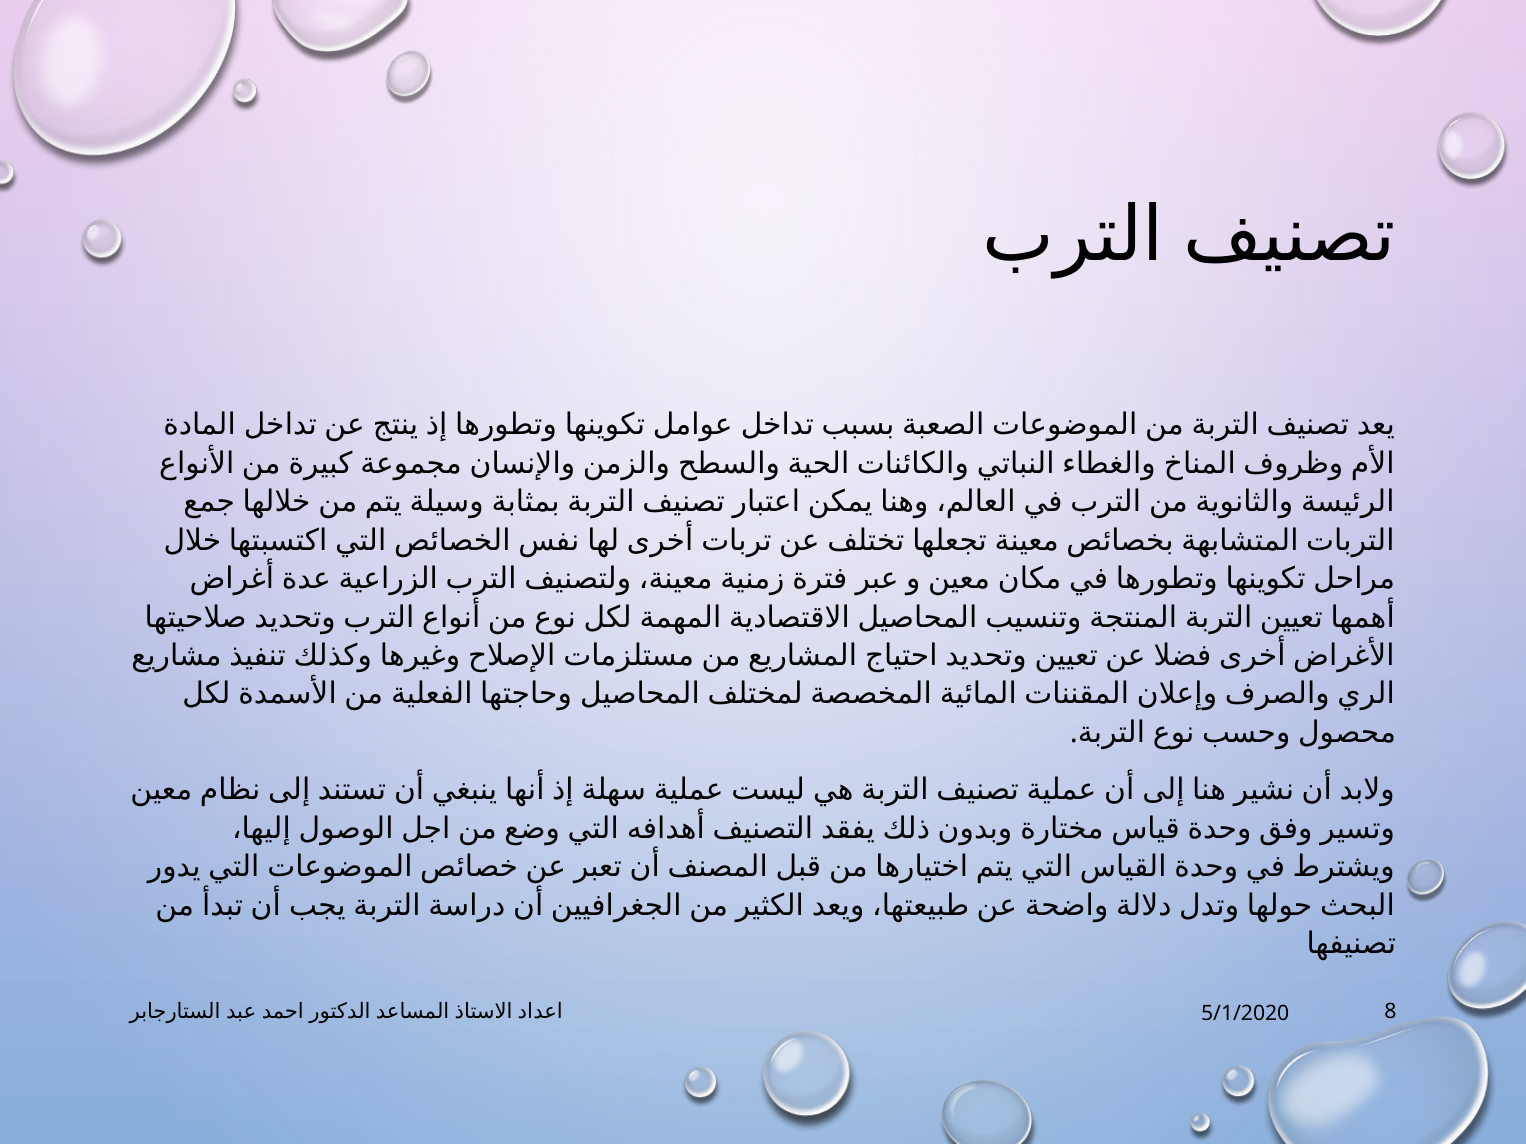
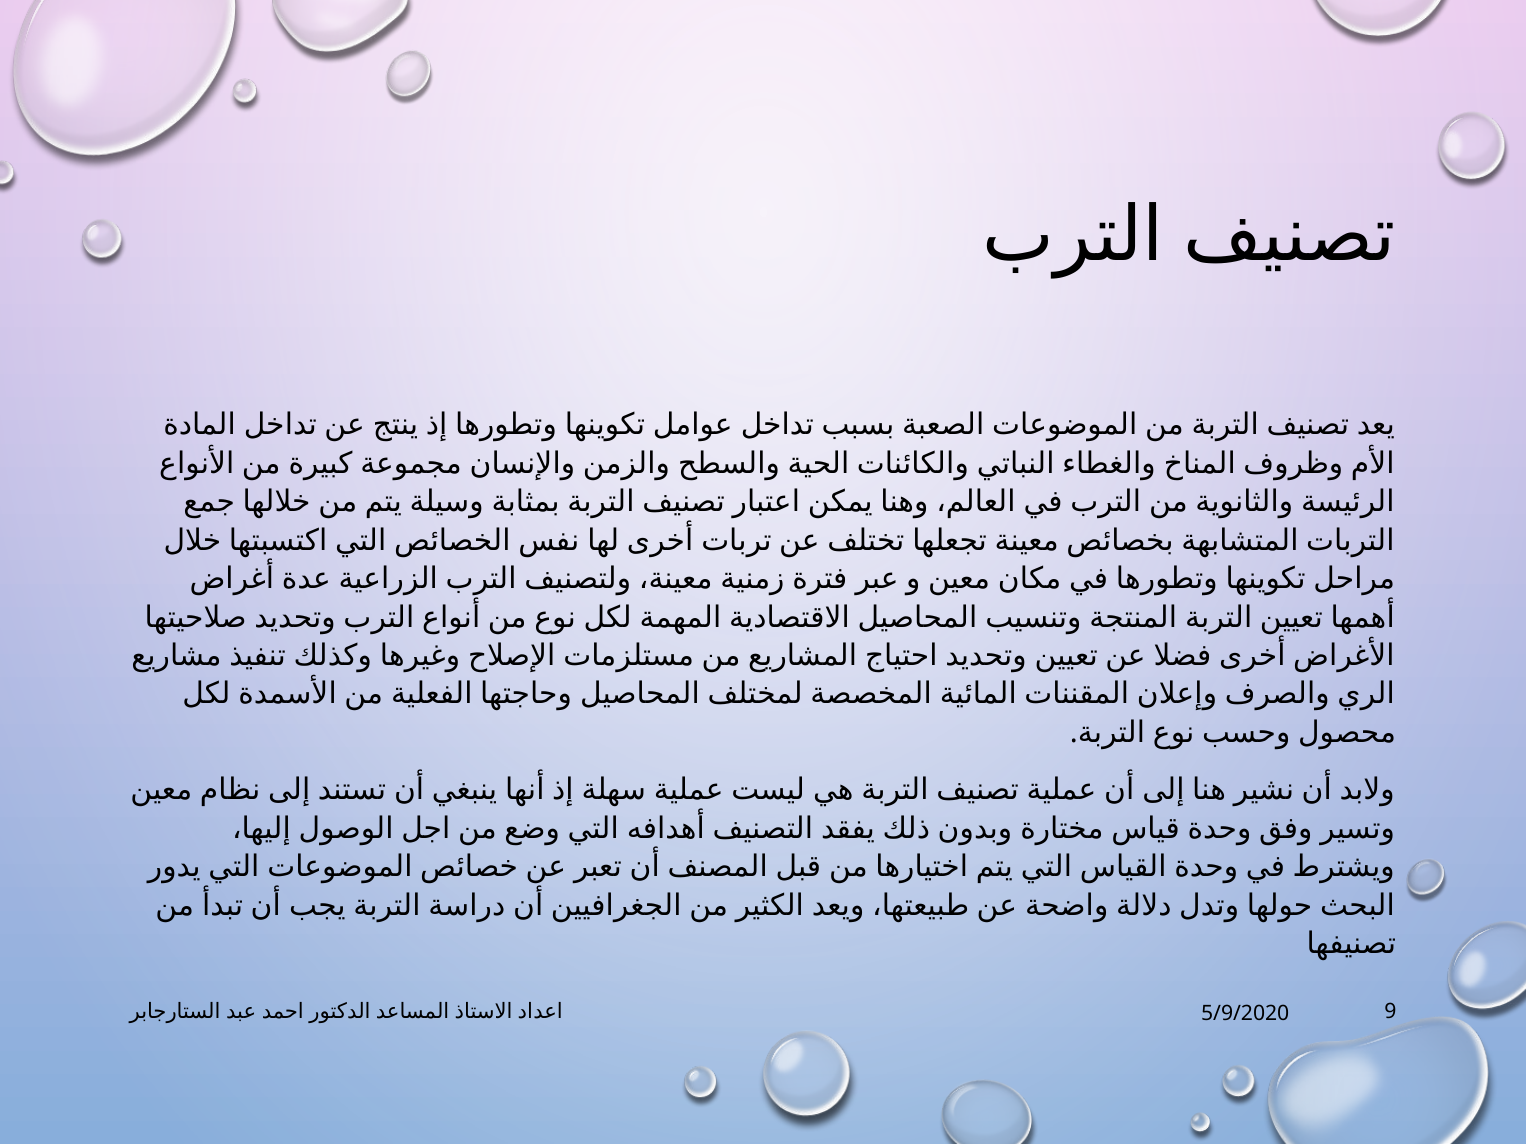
8: 8 -> 9 (1390, 1012)
5/1/2020: 5/1/2020 -> 5/9/2020 (1245, 1014)
